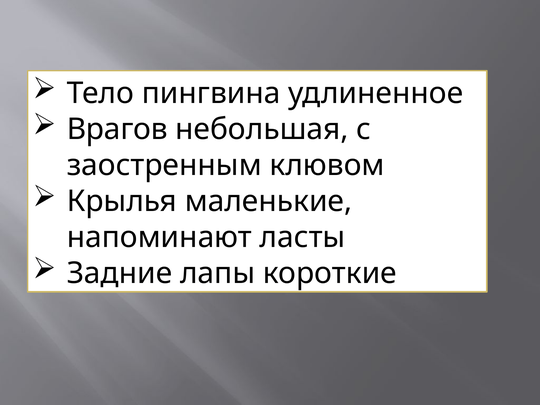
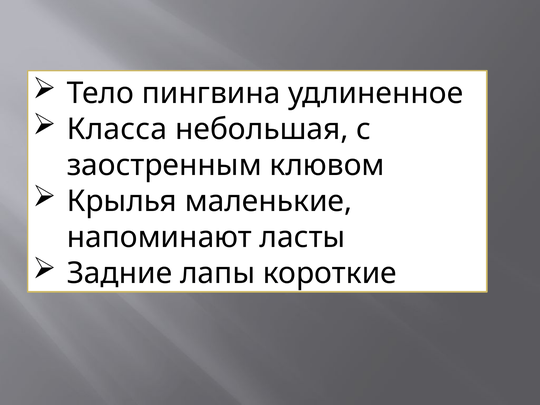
Врагов: Врагов -> Класса (117, 129)
